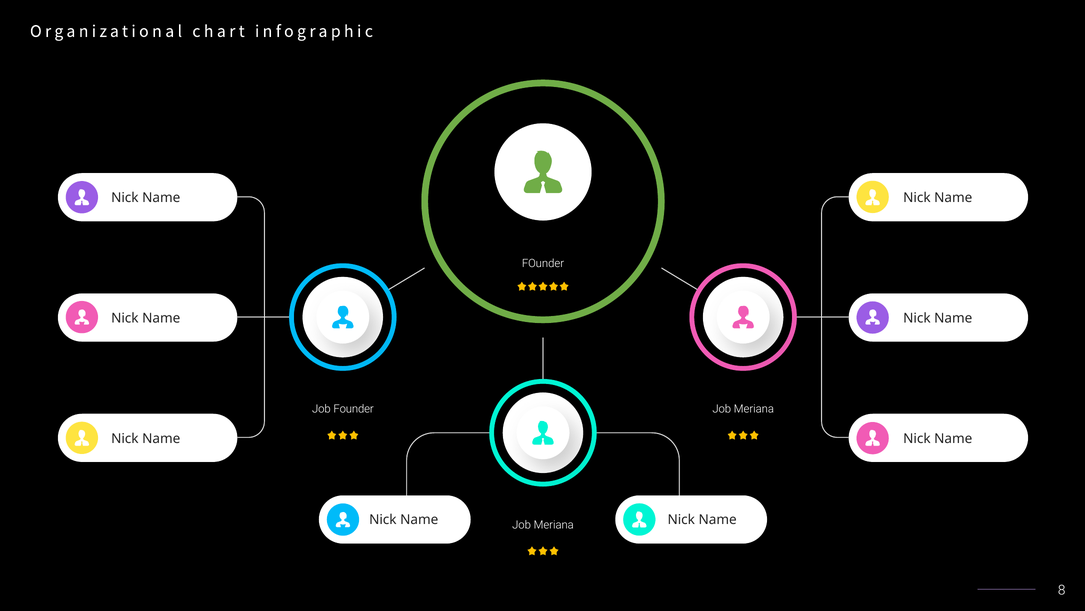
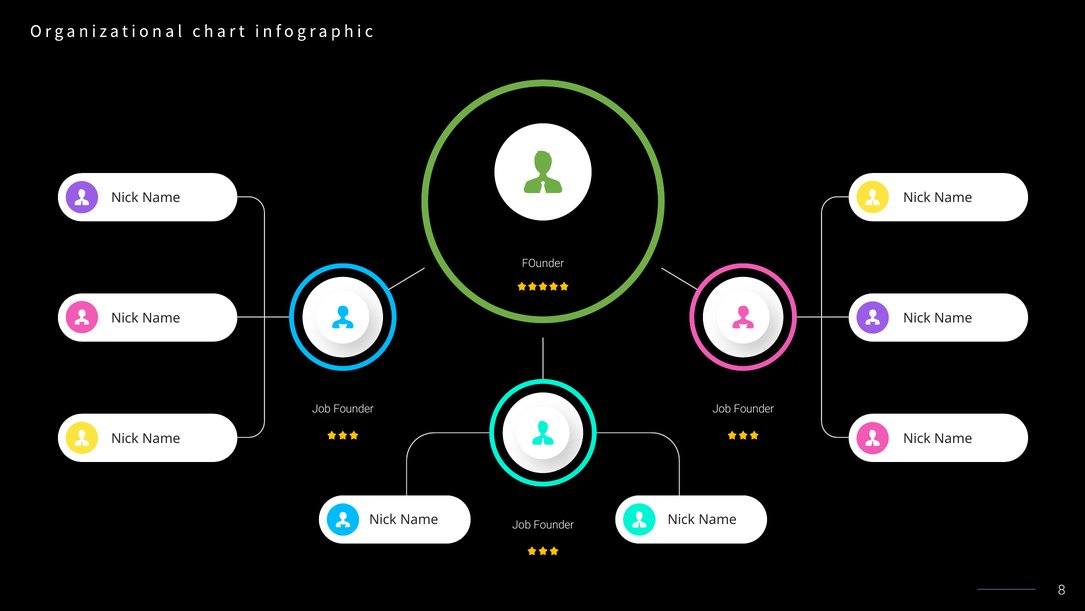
Meriana: Meriana -> Founder (754, 409)
Meriana: Meriana -> Founder (554, 524)
